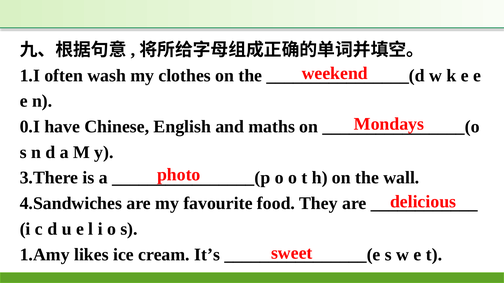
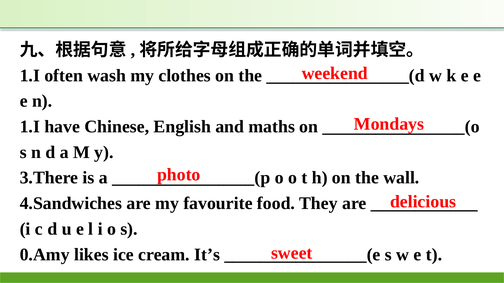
0.I: 0.I -> 1.I (30, 127)
1.Amy: 1.Amy -> 0.Amy (45, 255)
